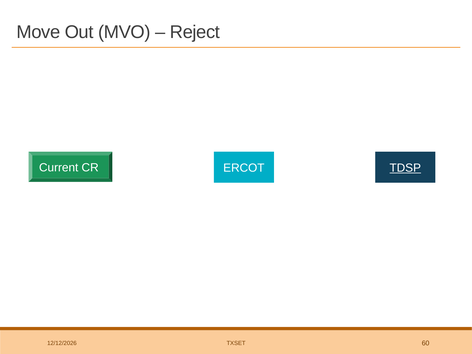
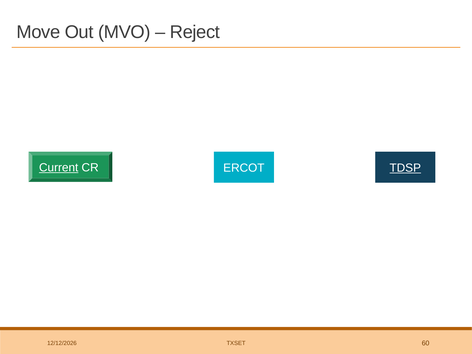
Current underline: none -> present (59, 168)
